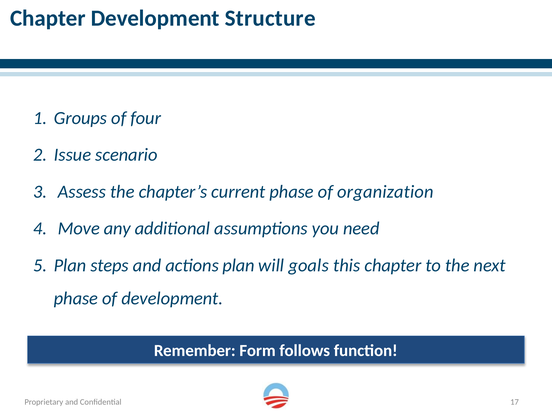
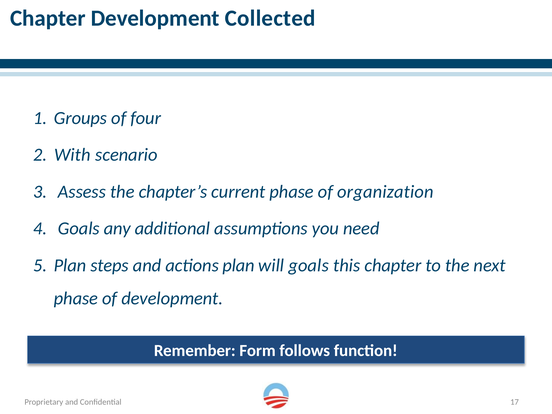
Structure: Structure -> Collected (270, 18)
Issue: Issue -> With (72, 155)
Move: Move -> Goals (79, 229)
